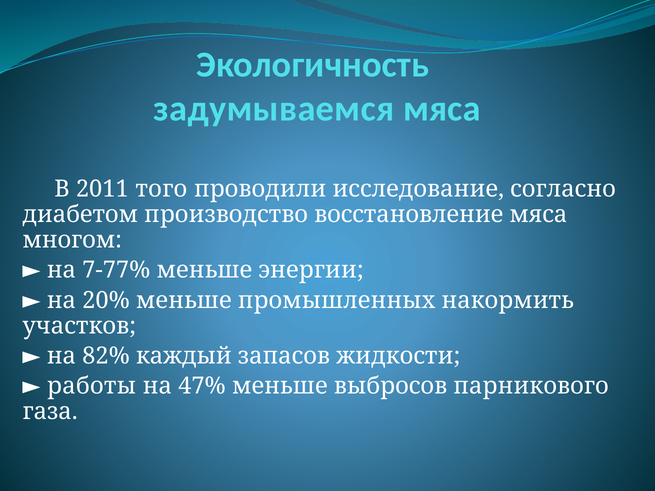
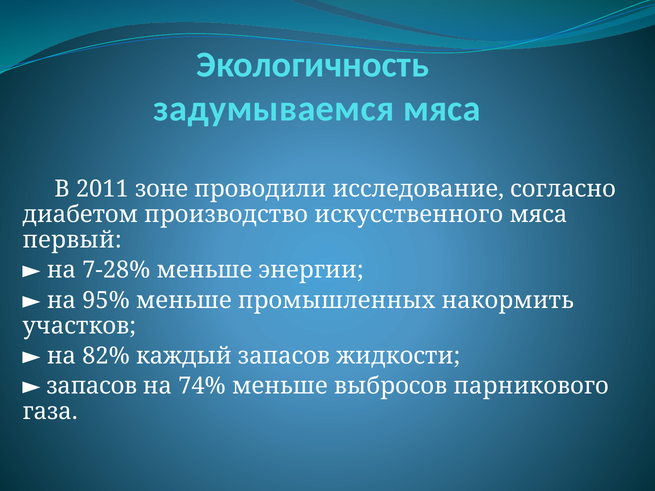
того: того -> зоне (162, 189)
восстановление: восстановление -> искусственного (409, 215)
многом: многом -> первый (72, 240)
7-77%: 7-77% -> 7-28% (116, 270)
20%: 20% -> 95% (106, 300)
работы: работы -> запасов (92, 386)
47%: 47% -> 74% (202, 386)
